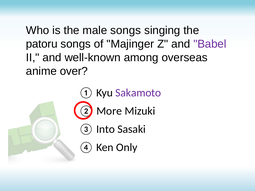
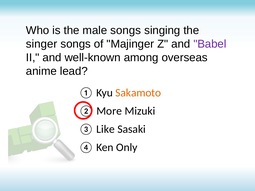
patoru: patoru -> singer (42, 44)
over: over -> lead (74, 71)
Sakamoto colour: purple -> orange (138, 93)
Into: Into -> Like (106, 129)
